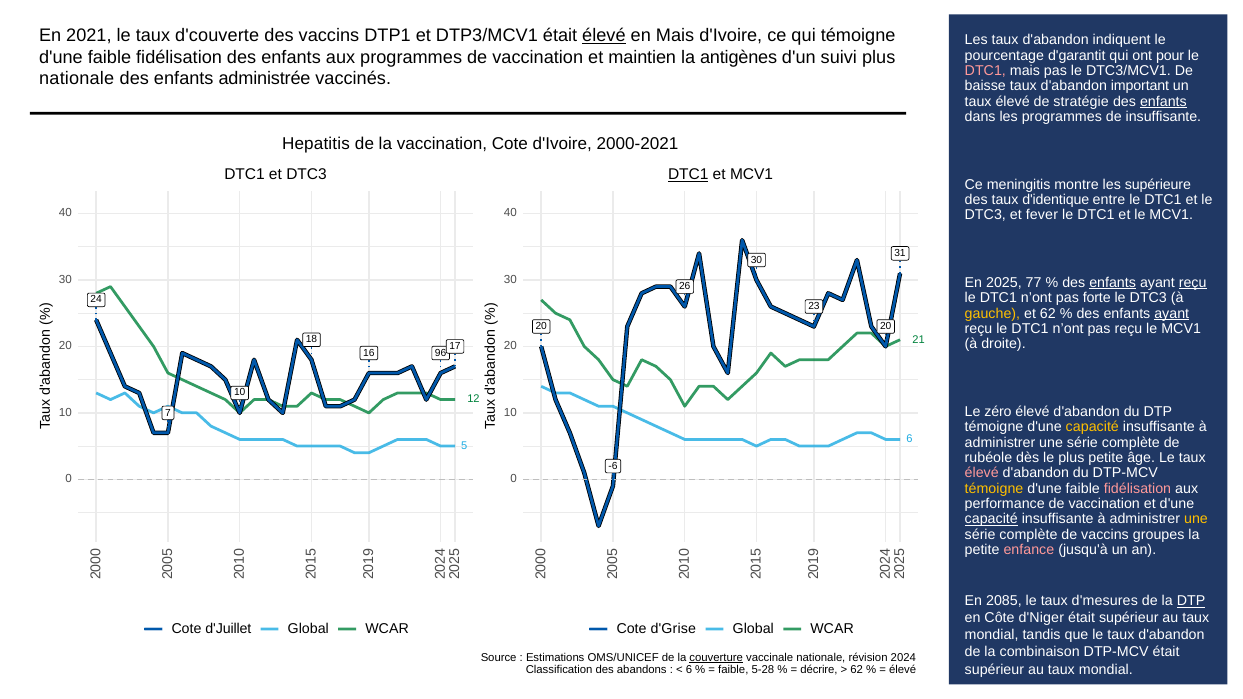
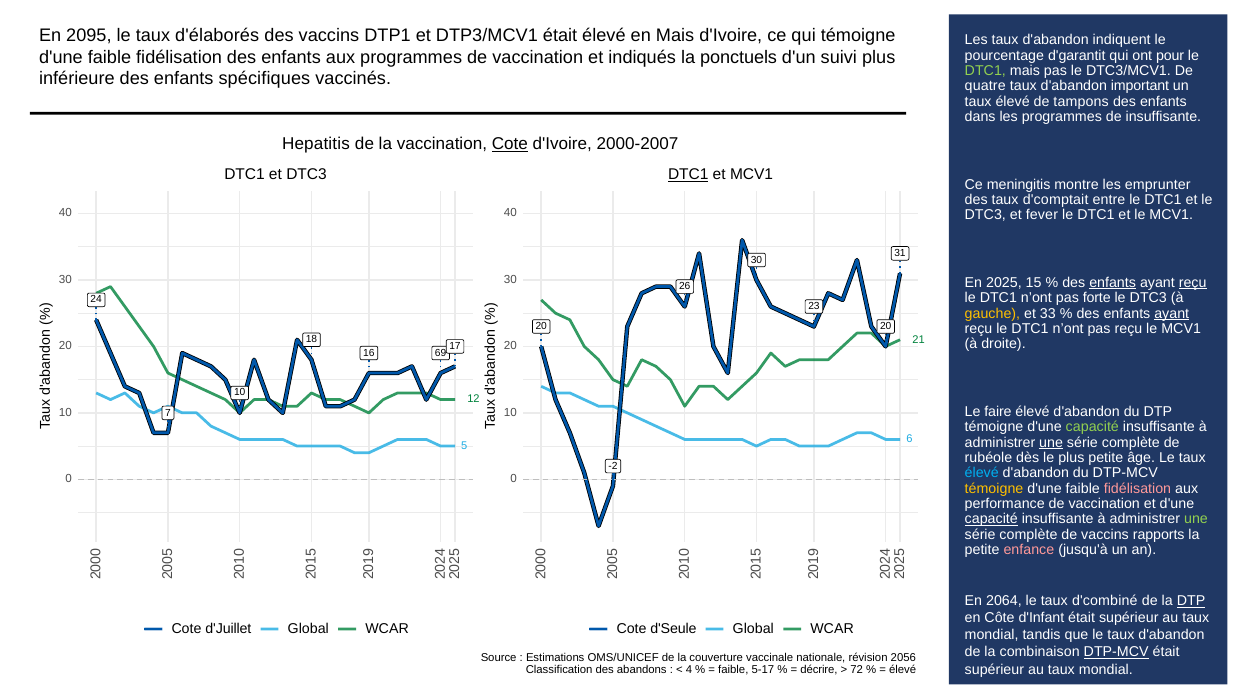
2021: 2021 -> 2095 (89, 35)
d'couverte: d'couverte -> d'élaborés (217, 35)
élevé underline: present -> none (604, 35)
maintien: maintien -> indiqués (642, 57)
antigènes: antigènes -> ponctuels (739, 57)
DTC1 colour: pink -> light green (985, 71)
nationale: nationale -> inférieure (77, 79)
administrée: administrée -> spécifiques (264, 79)
baisse: baisse -> quatre (985, 86)
stratégie: stratégie -> tampons (1081, 102)
enfants underline: present -> none (1163, 102)
Cote underline: none -> present (510, 144)
2000-2021: 2000-2021 -> 2000-2007 (637, 144)
supérieure: supérieure -> emprunter (1158, 185)
d'identique: d'identique -> d'comptait (1056, 200)
77: 77 -> 15 (1034, 283)
et 62: 62 -> 33 (1048, 314)
96: 96 -> 69 (441, 353)
zéro: zéro -> faire (998, 412)
capacité colour: yellow -> light green (1092, 427)
une underline: none -> present (1051, 442)
-6: -6 -> -2 (613, 466)
élevé colour: pink -> light blue (982, 473)
une colour: yellow -> light green (1196, 519)
groupes: groupes -> rapports (1159, 535)
2085: 2085 -> 2064 (1004, 601)
d'mesures: d'mesures -> d'combiné (1105, 601)
d'Niger: d'Niger -> d'Infant (1041, 618)
d'Grise: d'Grise -> d'Seule (673, 629)
DTP-MCV underline: none -> present (1116, 652)
couverture underline: present -> none (716, 657)
2024: 2024 -> 2056 (903, 657)
6: 6 -> 4 (689, 669)
5-28: 5-28 -> 5-17 (763, 669)
62: 62 -> 72 (857, 669)
